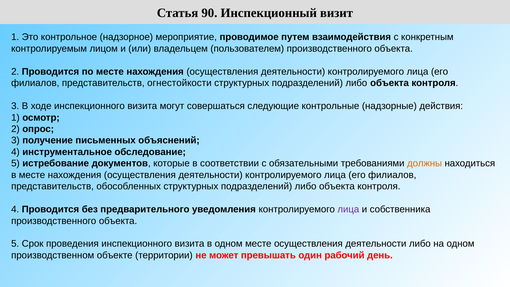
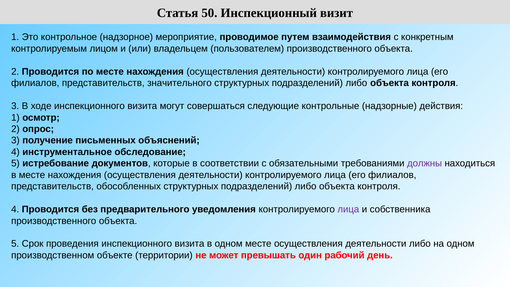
90: 90 -> 50 (209, 13)
огнестойкости: огнестойкости -> значительного (179, 83)
должны colour: orange -> purple (425, 163)
